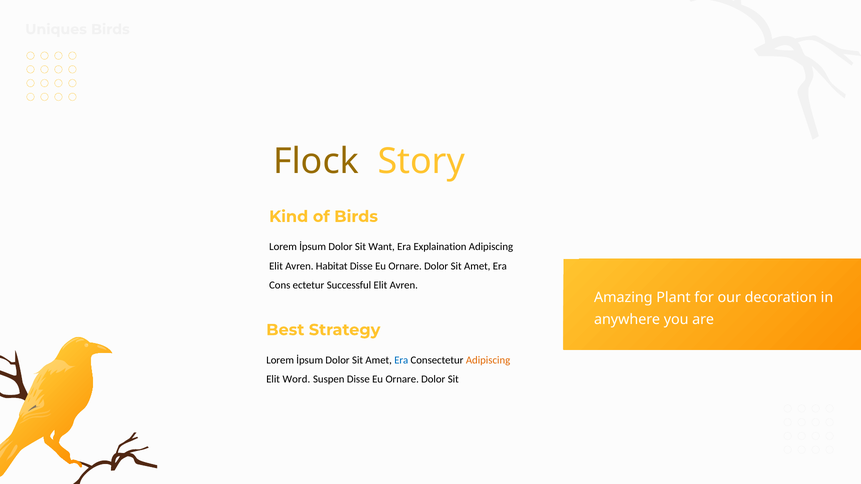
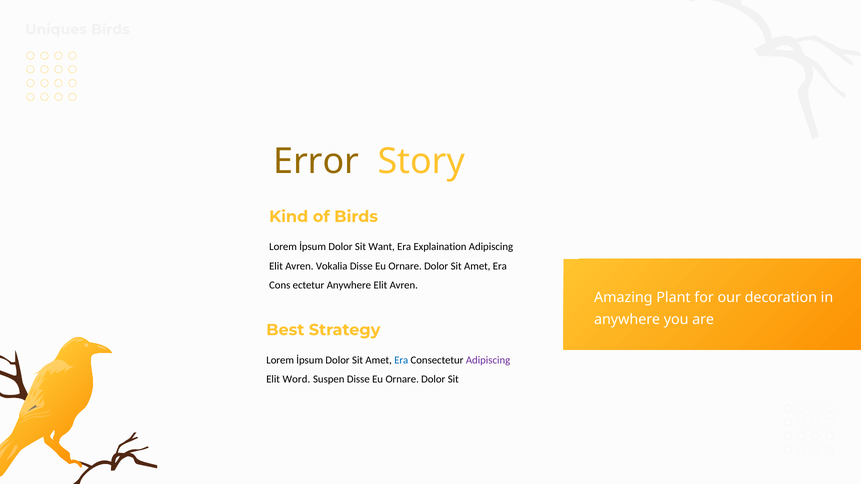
Flock: Flock -> Error (316, 161)
Habitat: Habitat -> Vokalia (332, 266)
ectetur Successful: Successful -> Anywhere (349, 286)
Adipiscing colour: orange -> purple (488, 360)
